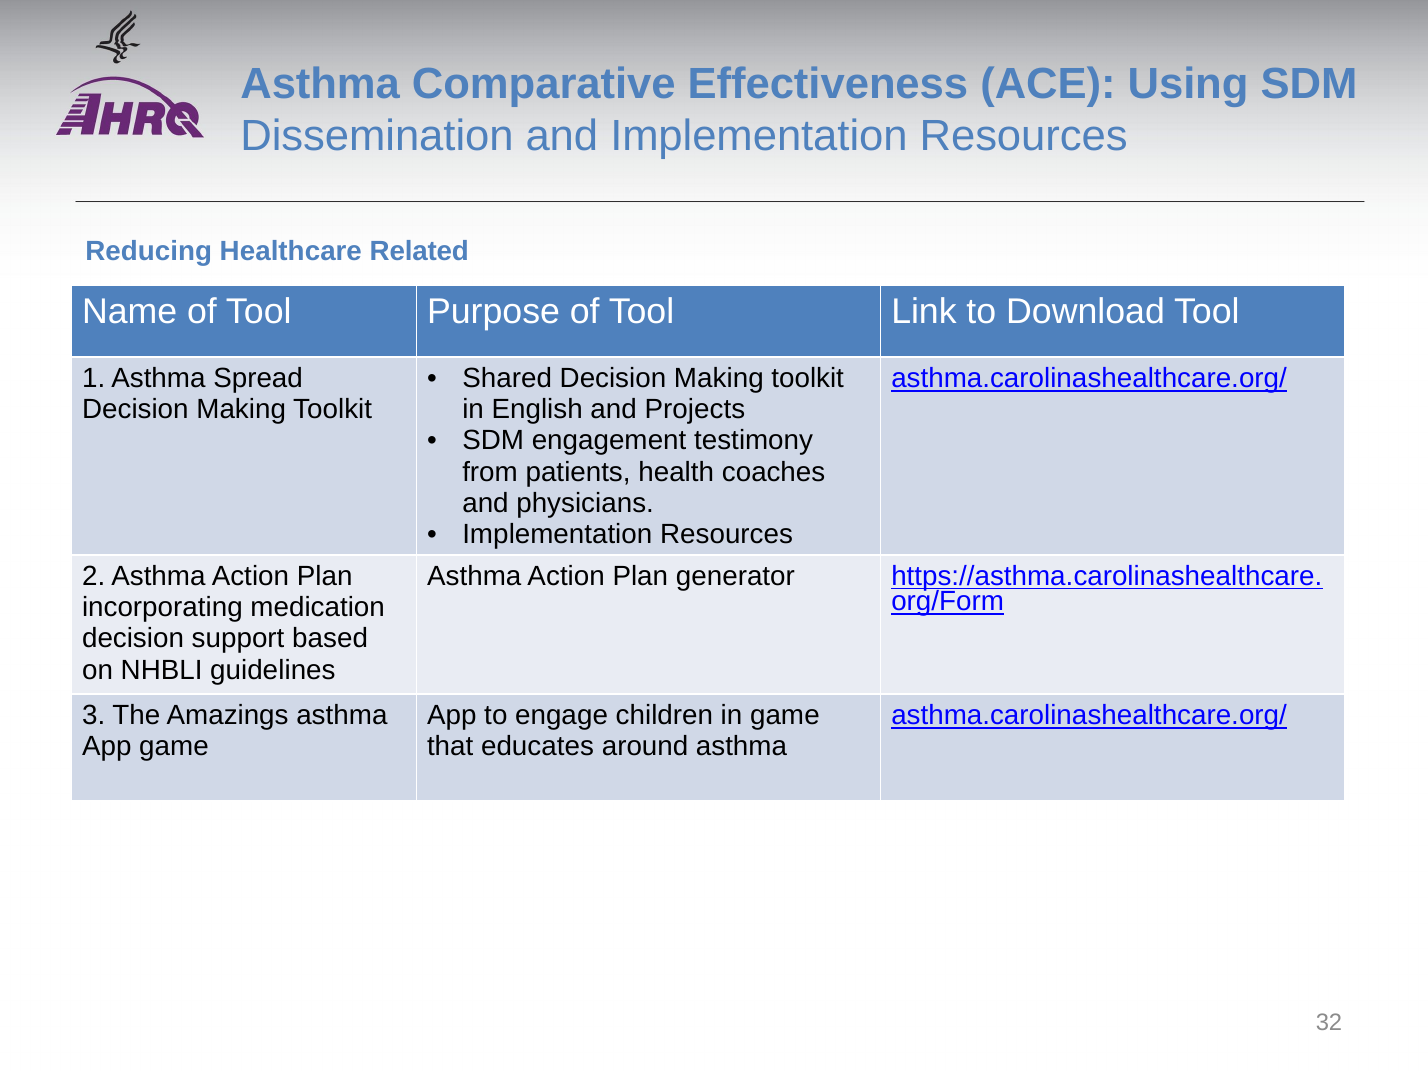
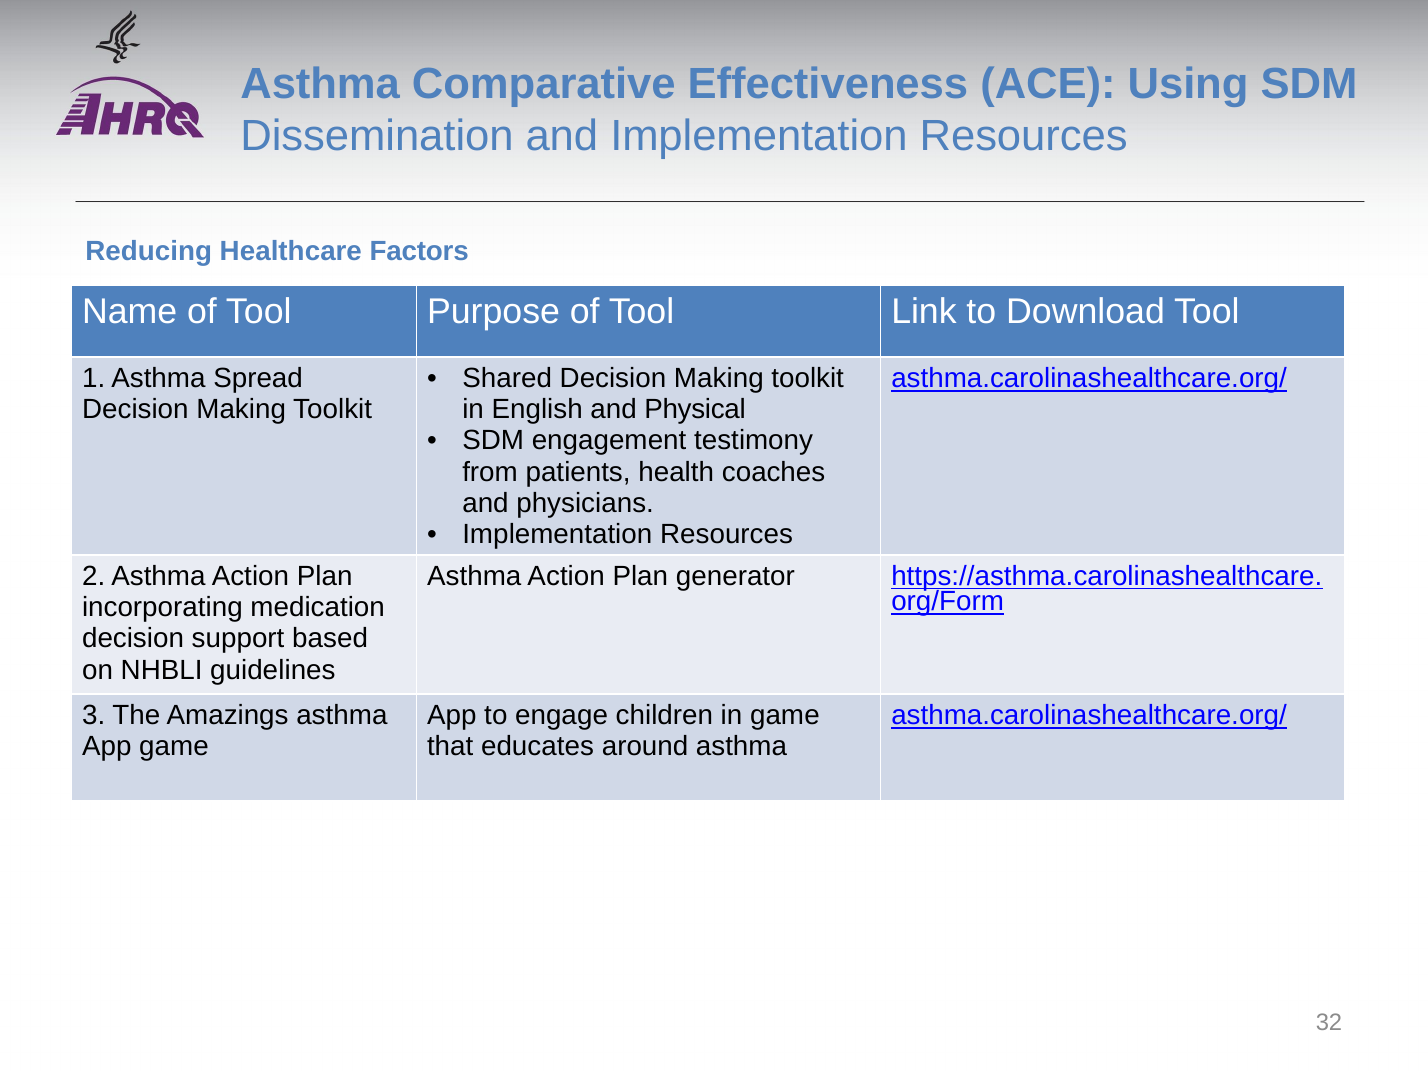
Related: Related -> Factors (419, 252)
Projects: Projects -> Physical (695, 410)
